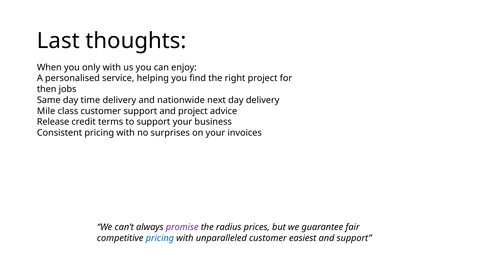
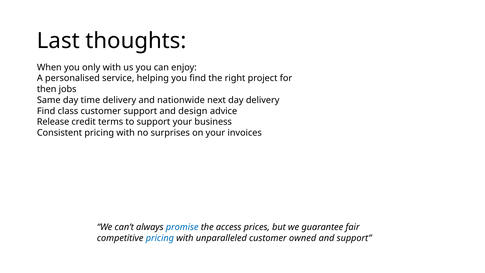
Mile: Mile -> Find (46, 111)
and project: project -> design (193, 111)
promise colour: purple -> blue (182, 227)
radius: radius -> access (229, 227)
easiest: easiest -> owned (303, 238)
